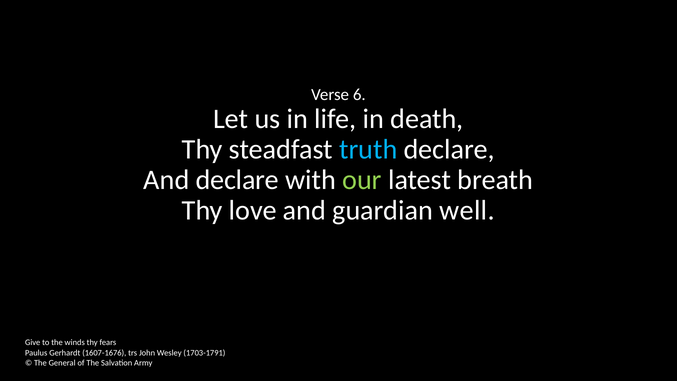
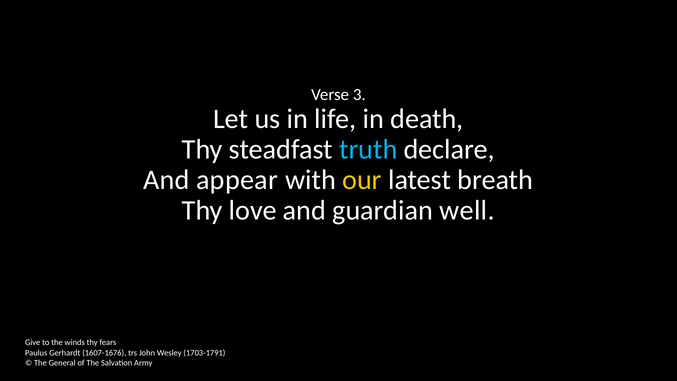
6: 6 -> 3 (359, 95)
And declare: declare -> appear (237, 180)
our colour: light green -> yellow (362, 180)
